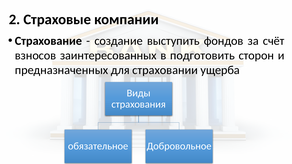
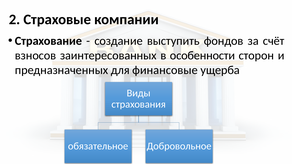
подготовить: подготовить -> особенности (203, 56)
страховании: страховании -> финансовые (165, 70)
